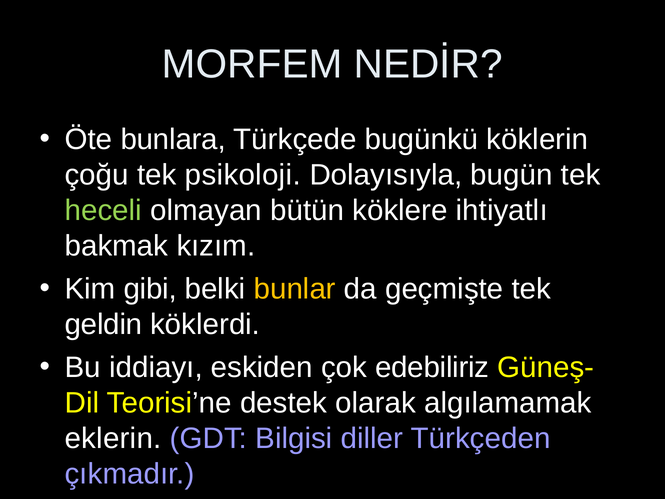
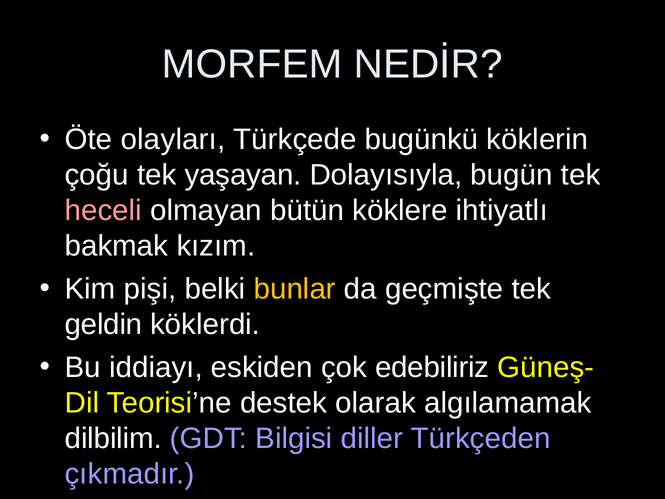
bunlara: bunlara -> olayları (173, 140)
psikoloji: psikoloji -> yaşayan (243, 175)
heceli colour: light green -> pink (103, 211)
gibi: gibi -> pişi (150, 289)
eklerin: eklerin -> dilbilim (113, 438)
